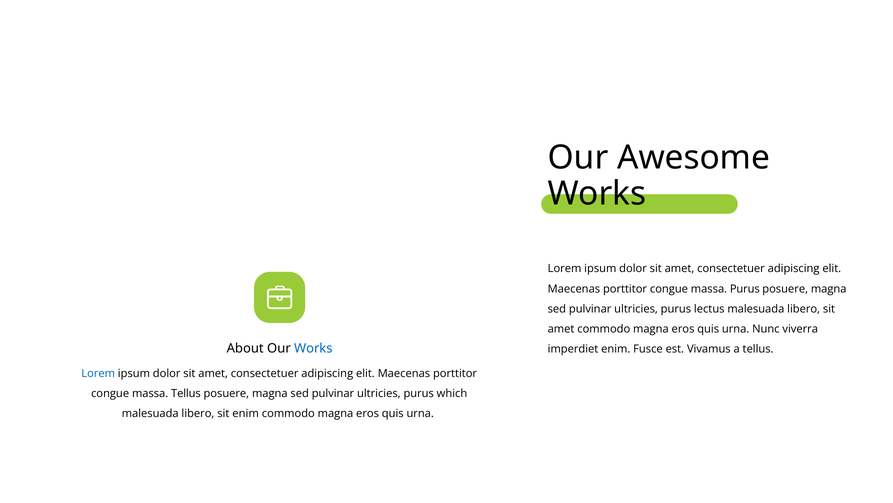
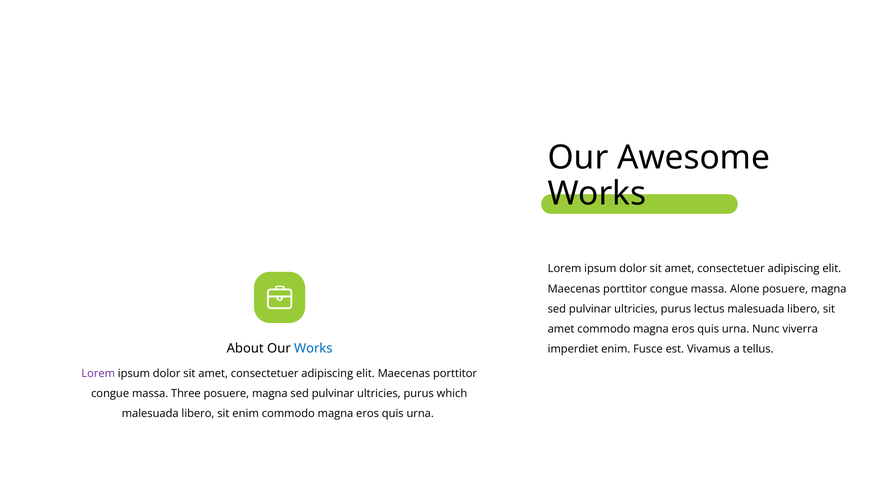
massa Purus: Purus -> Alone (745, 289)
Lorem colour: blue -> purple (98, 373)
massa Tellus: Tellus -> Three (186, 393)
